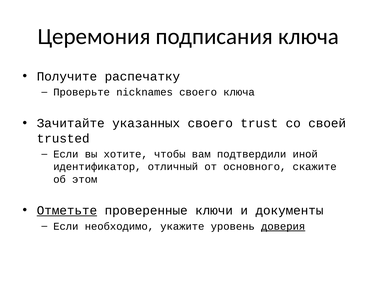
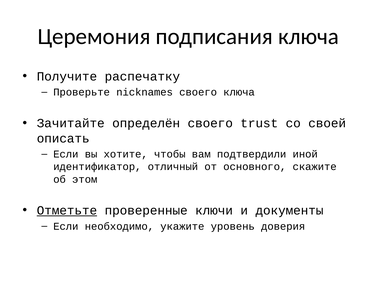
указанных: указанных -> определён (146, 123)
trusted: trusted -> описать (63, 138)
доверия underline: present -> none (283, 226)
